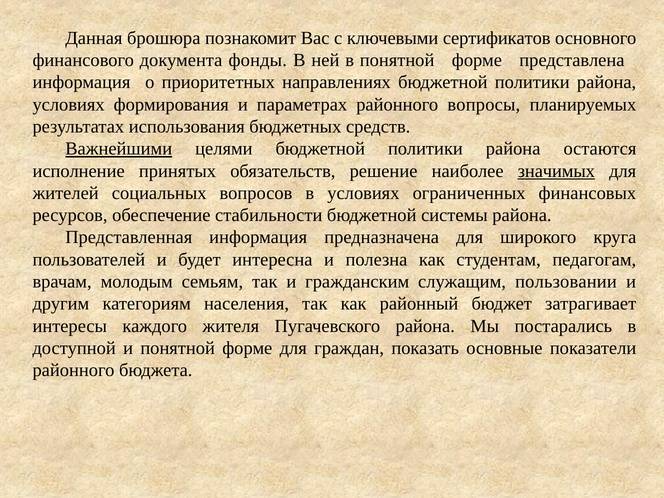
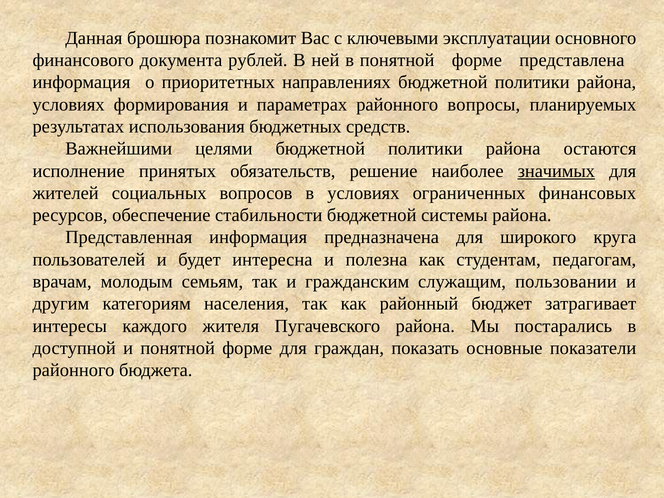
сертификатов: сертификатов -> эксплуатации (497, 38)
фонды: фонды -> рублей (258, 60)
Важнейшими underline: present -> none (119, 149)
